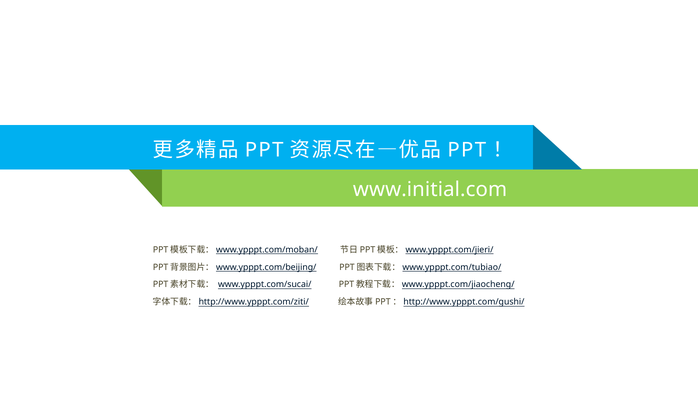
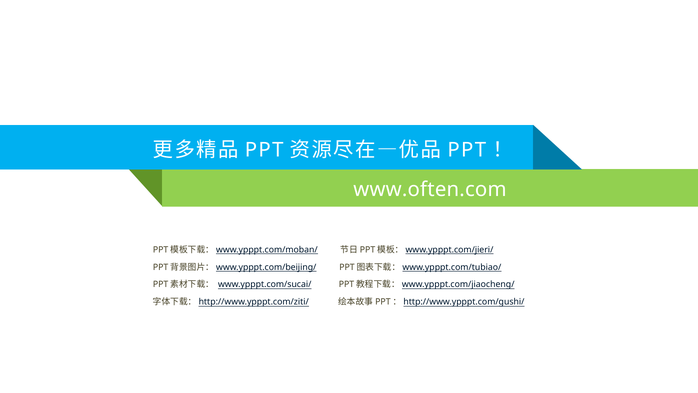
www.initial.com: www.initial.com -> www.often.com (430, 189)
